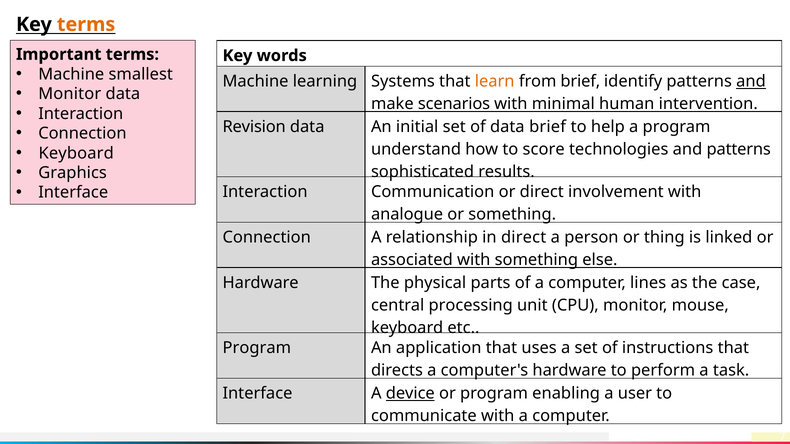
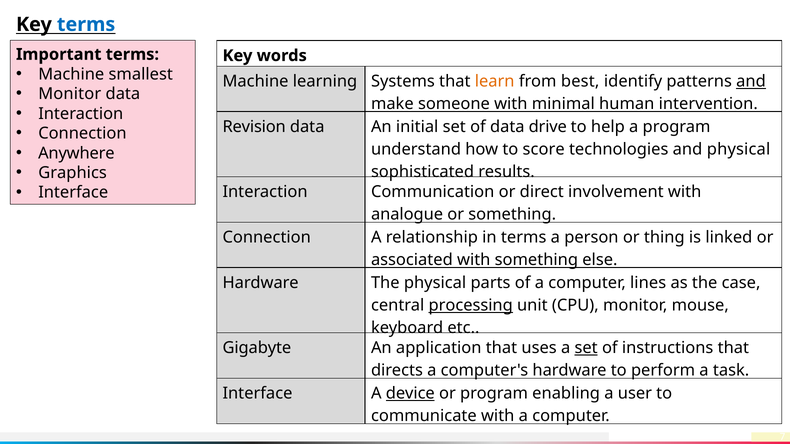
terms colour: orange -> blue (86, 24)
from brief: brief -> best (580, 81)
scenarios: scenarios -> someone (454, 104)
data brief: brief -> drive (548, 127)
Keyboard: Keyboard -> Anywhere (76, 153)
and patterns: patterns -> physical (739, 149)
in direct: direct -> terms (524, 238)
processing underline: none -> present (471, 306)
Program: Program -> Gigabyte (257, 348)
set underline: none -> present (586, 348)
